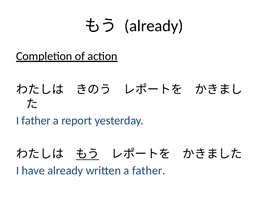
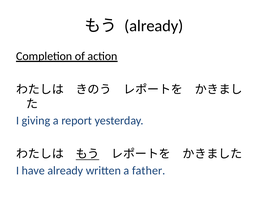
I father: father -> giving (36, 121)
